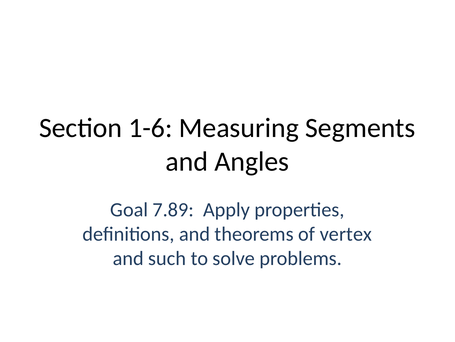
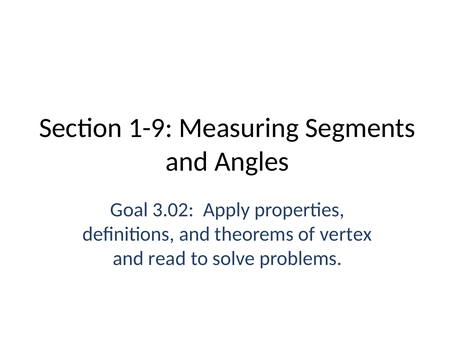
1-6: 1-6 -> 1-9 (150, 128)
7.89: 7.89 -> 3.02 (173, 209)
such: such -> read (167, 258)
